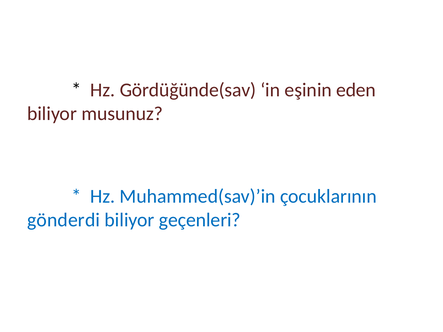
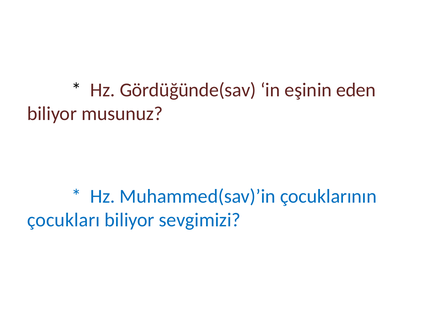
gönderdi: gönderdi -> çocukları (64, 220)
geçenleri: geçenleri -> sevgimizi (200, 220)
